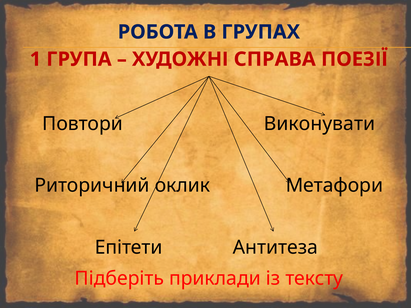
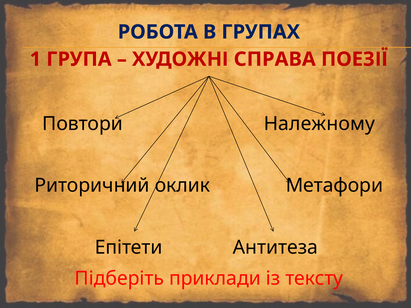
Виконувати: Виконувати -> Належному (319, 124)
